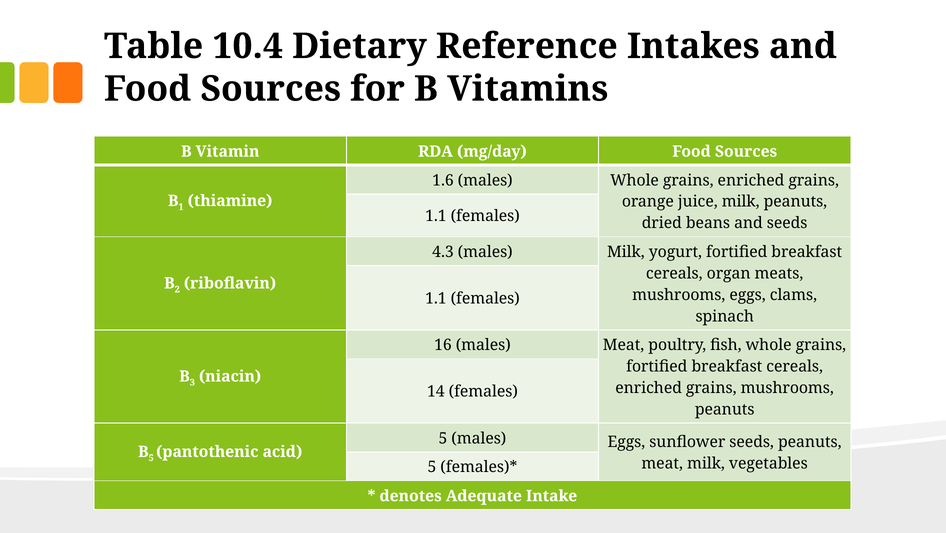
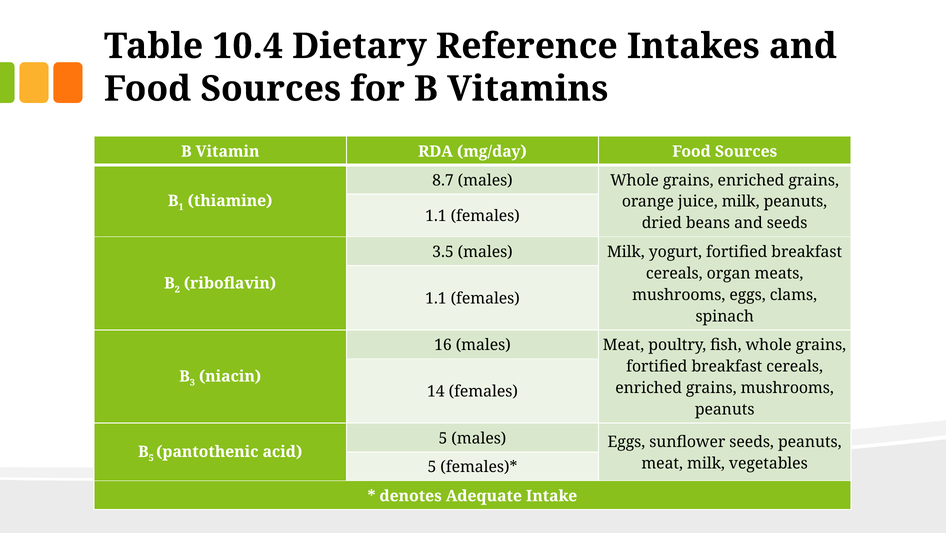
1.6: 1.6 -> 8.7 (443, 180)
4.3: 4.3 -> 3.5 (443, 252)
